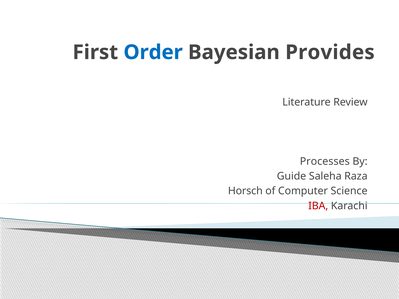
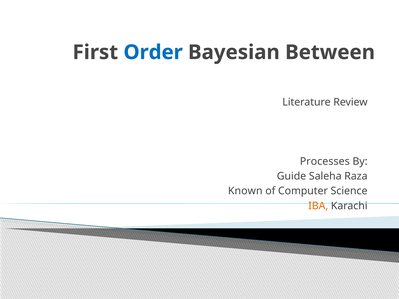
Provides: Provides -> Between (330, 52)
Horsch: Horsch -> Known (245, 191)
IBA colour: red -> orange (318, 206)
